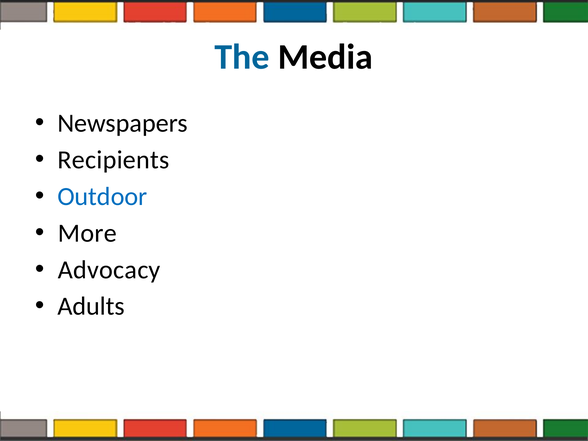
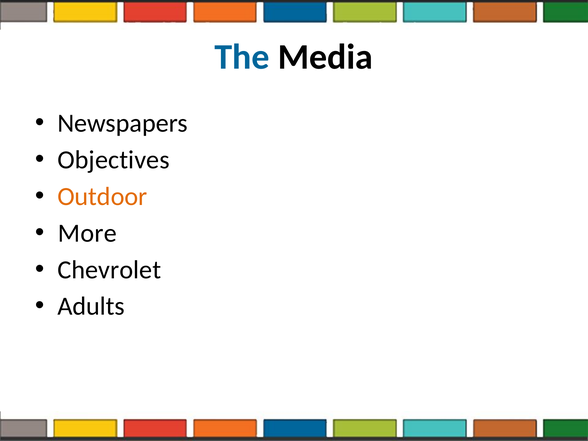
Recipients: Recipients -> Objectives (113, 160)
Outdoor colour: blue -> orange (102, 197)
Advocacy: Advocacy -> Chevrolet (109, 270)
